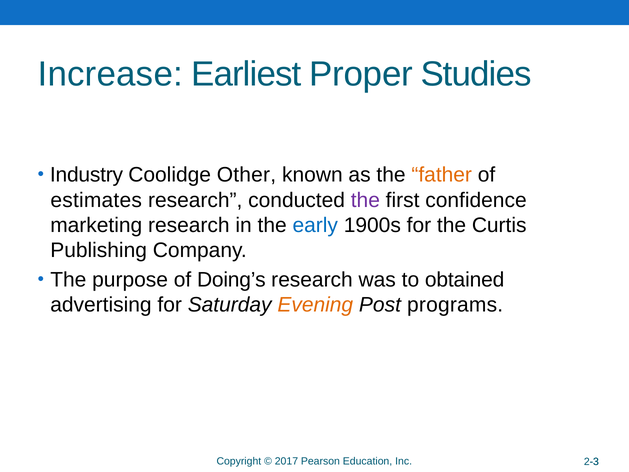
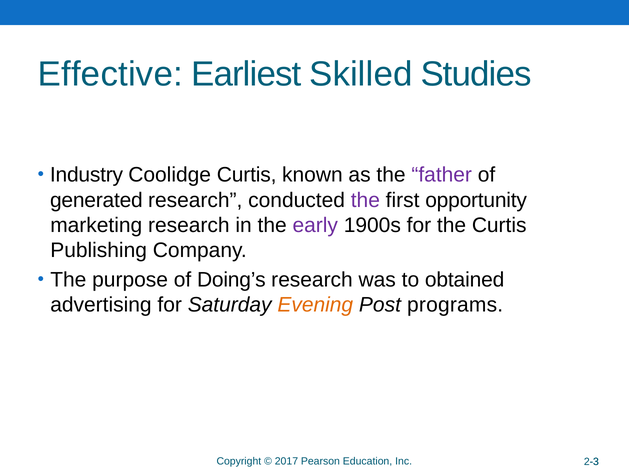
Increase: Increase -> Effective (110, 74)
Proper: Proper -> Skilled (361, 74)
Coolidge Other: Other -> Curtis (247, 175)
father colour: orange -> purple (442, 175)
estimates: estimates -> generated (96, 200)
confidence: confidence -> opportunity (476, 200)
early colour: blue -> purple (315, 225)
